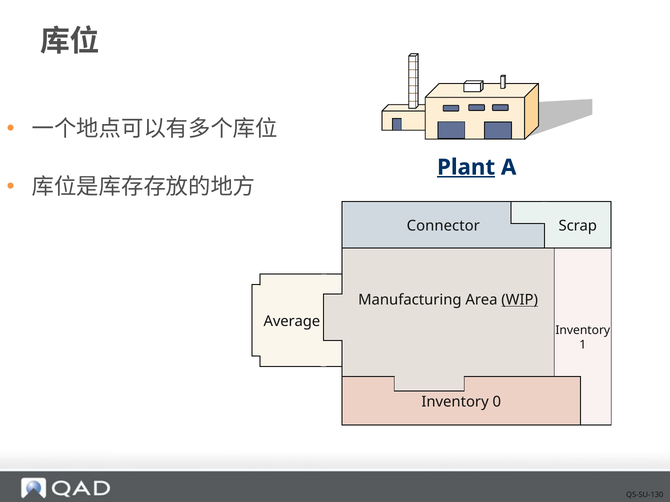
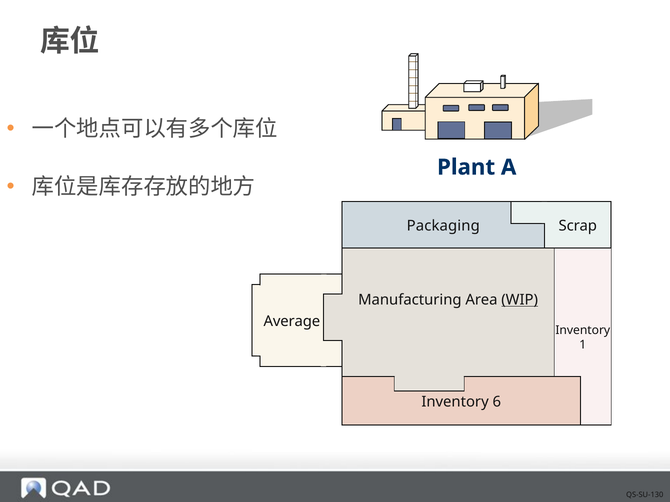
Plant underline: present -> none (466, 167)
Connector: Connector -> Packaging (443, 226)
0: 0 -> 6 (497, 402)
